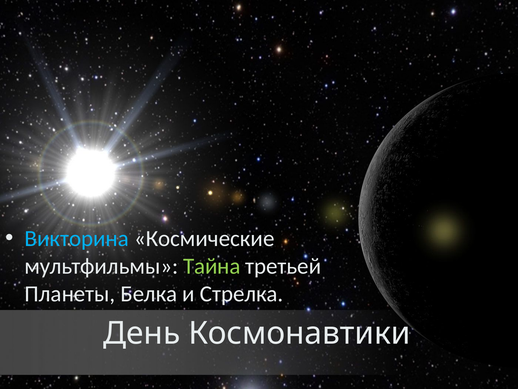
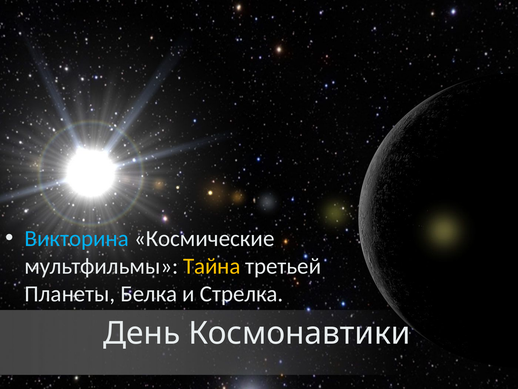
Тайна colour: light green -> yellow (212, 266)
